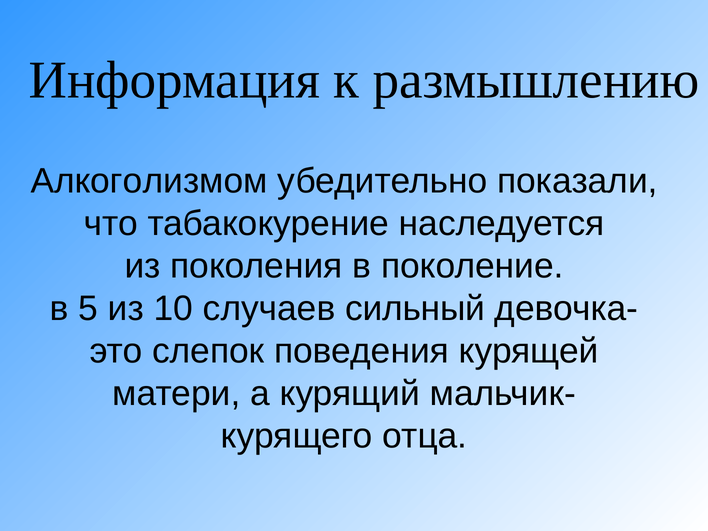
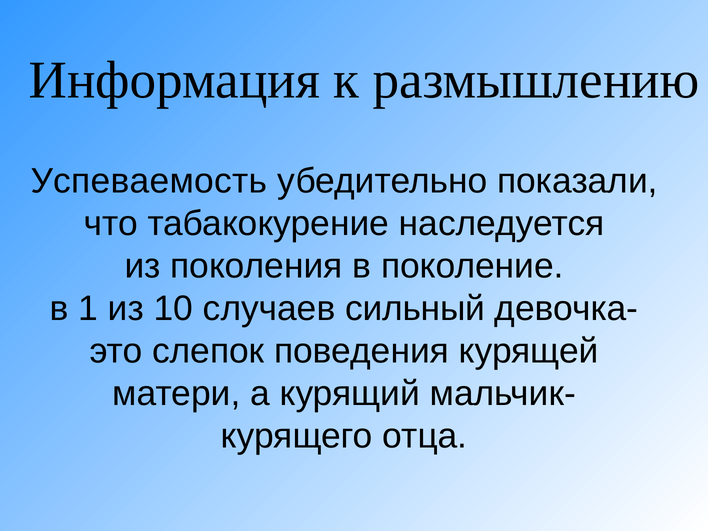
Алкоголизмом: Алкоголизмом -> Успеваемость (149, 181)
5: 5 -> 1 (88, 309)
